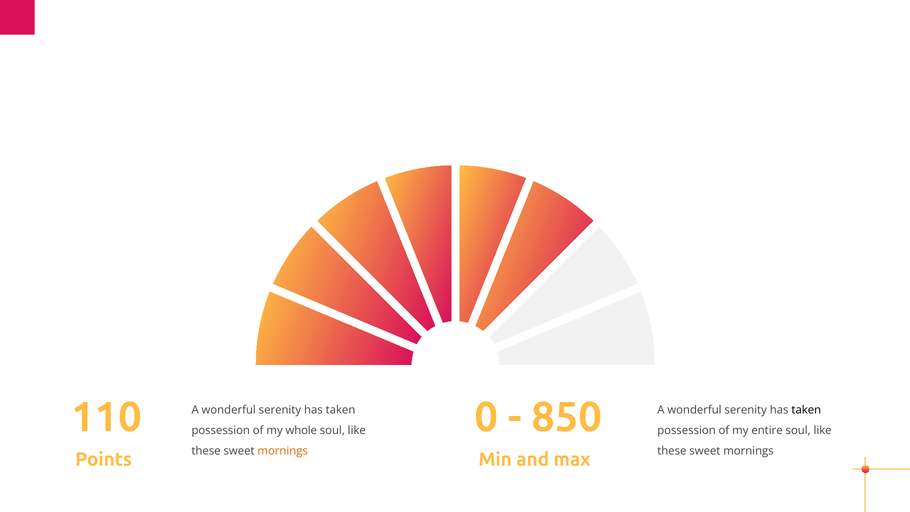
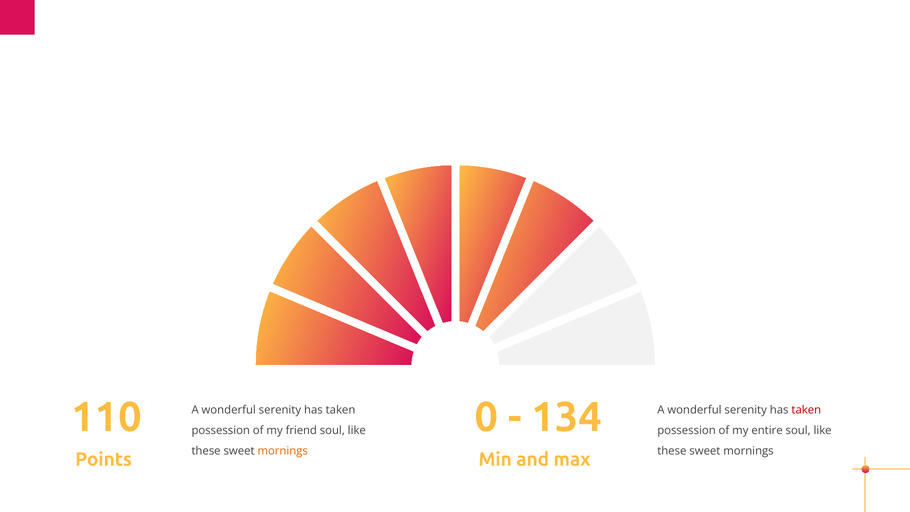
850: 850 -> 134 (567, 417)
taken colour: black -> red (806, 410)
whole: whole -> friend (301, 430)
